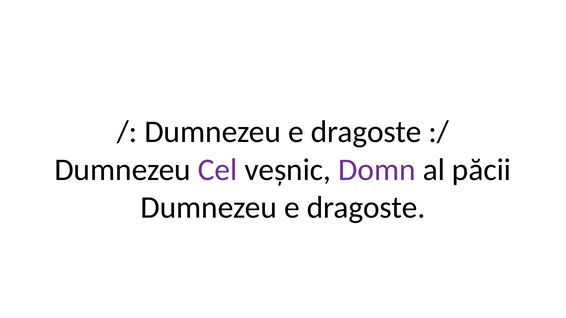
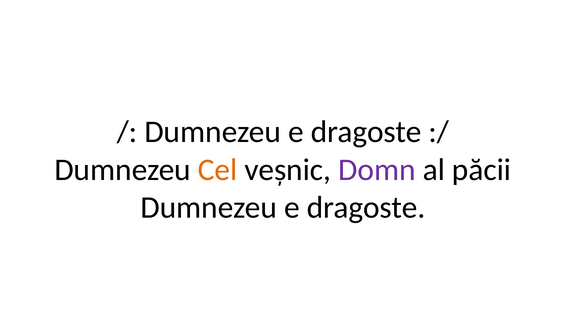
Cel colour: purple -> orange (218, 170)
